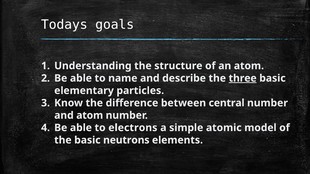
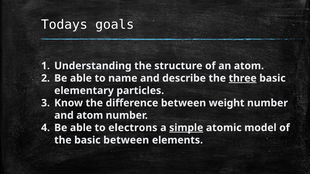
central: central -> weight (227, 103)
simple underline: none -> present (186, 128)
basic neutrons: neutrons -> between (126, 140)
